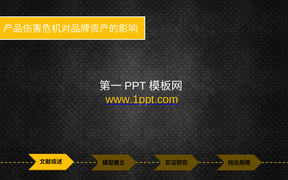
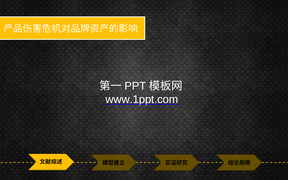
www.1ppt.com colour: yellow -> white (142, 99)
